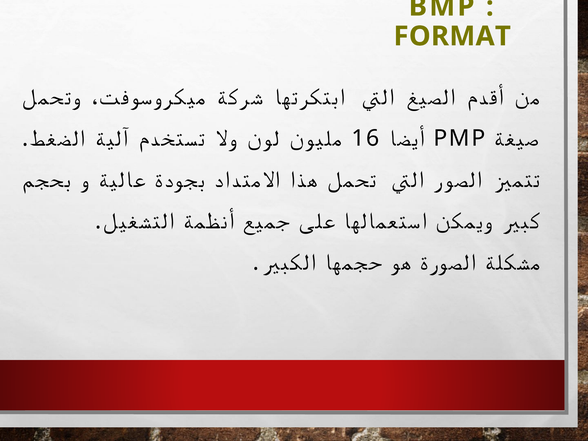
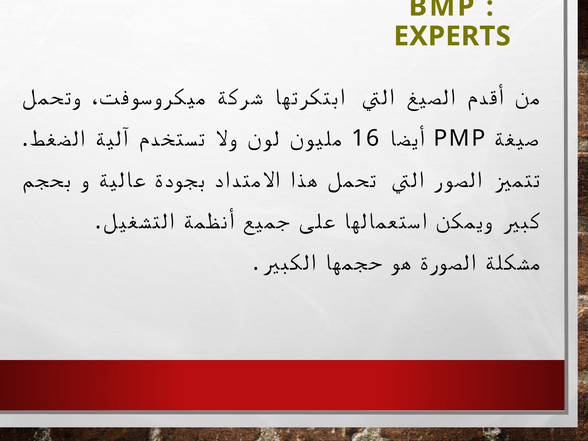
FORMAT: FORMAT -> EXPERTS (452, 36)
